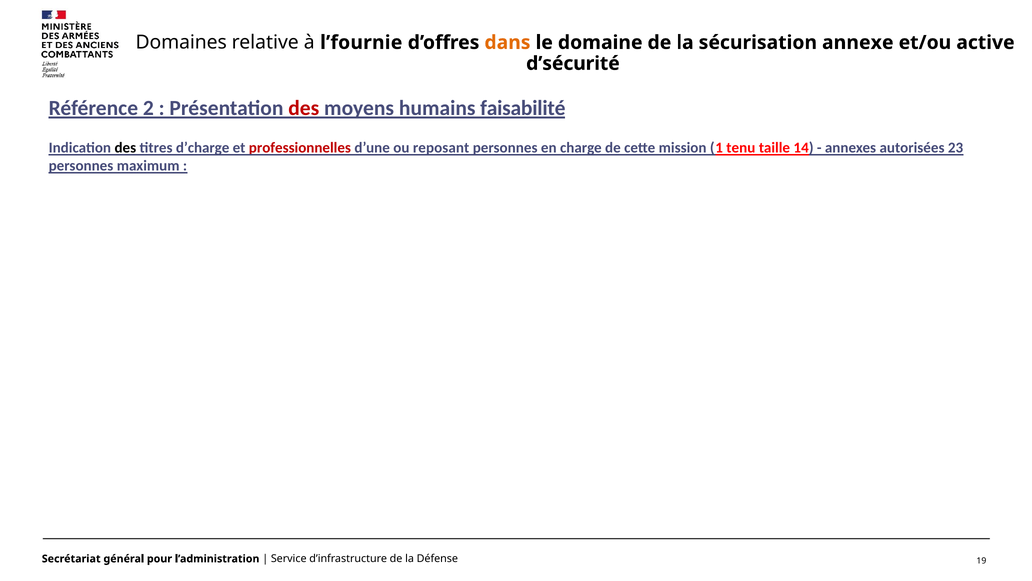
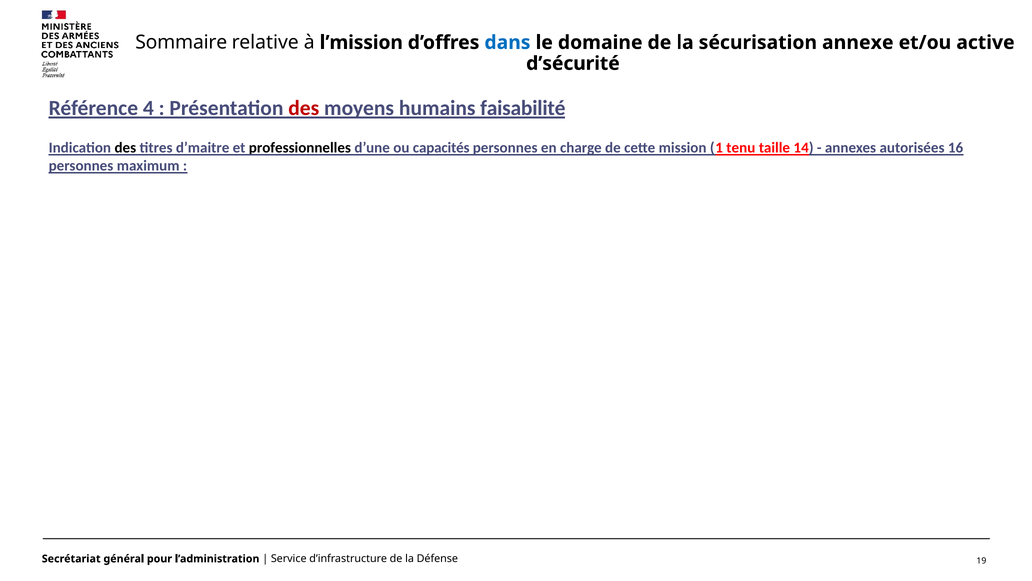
Domaines: Domaines -> Sommaire (181, 43)
l’fournie: l’fournie -> l’mission (361, 43)
dans colour: orange -> blue (507, 43)
2: 2 -> 4 (148, 108)
d’charge: d’charge -> d’maitre (203, 148)
professionnelles colour: red -> black (300, 148)
reposant: reposant -> capacités (441, 148)
23: 23 -> 16 (956, 148)
